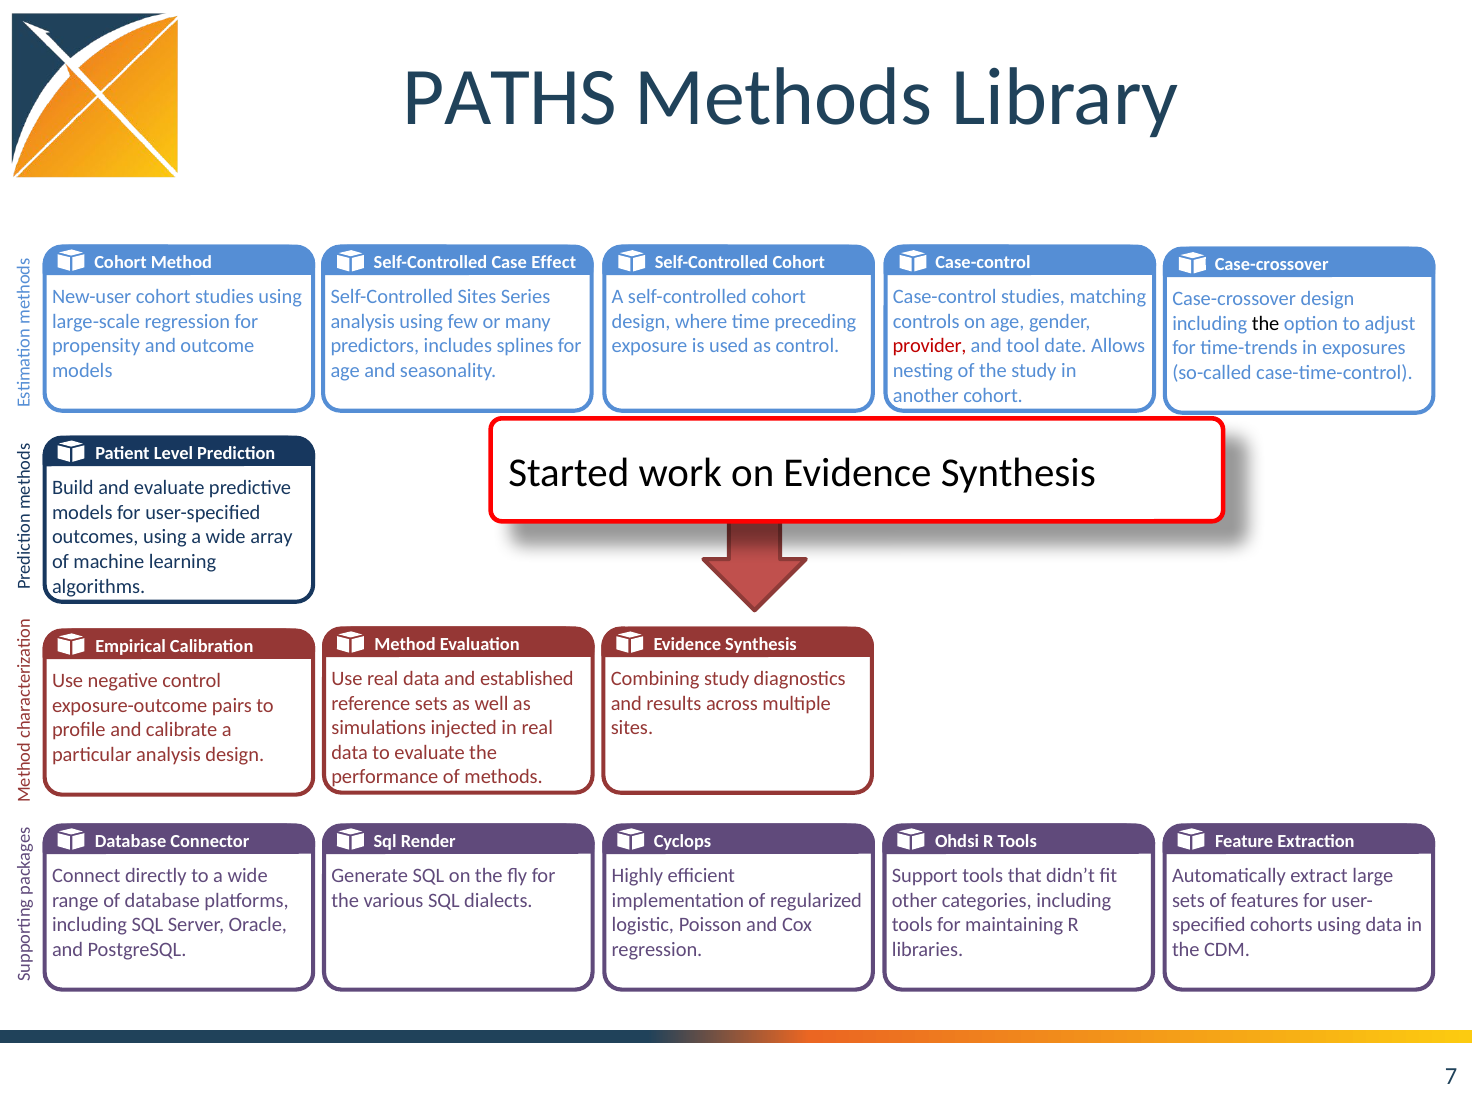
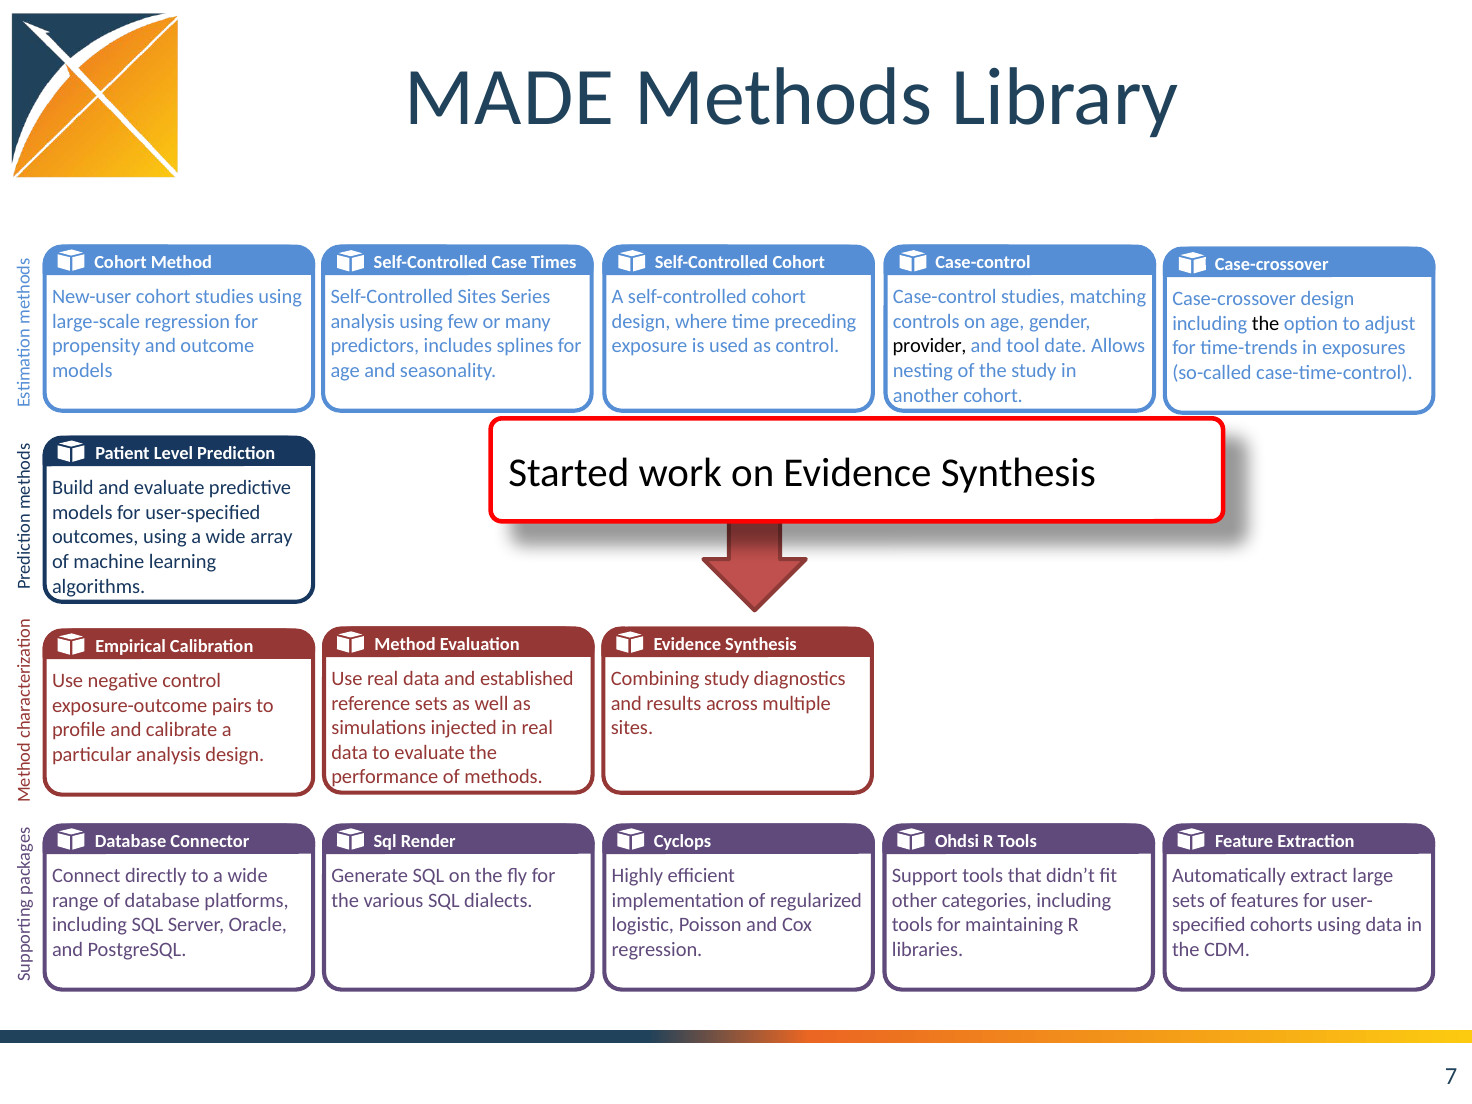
PATHS: PATHS -> MADE (509, 98)
Effect: Effect -> Times (554, 263)
provider colour: red -> black (930, 346)
